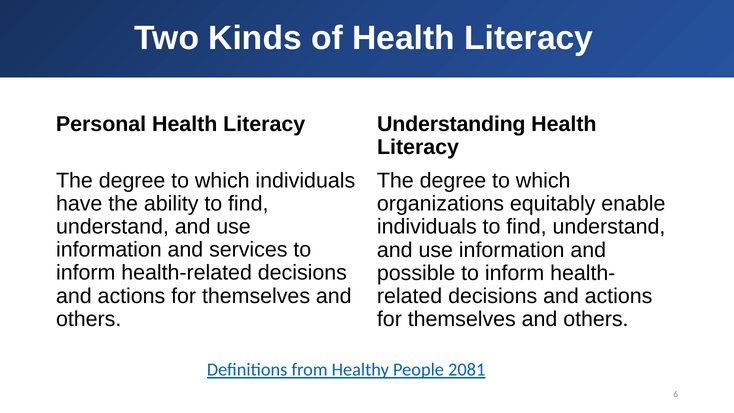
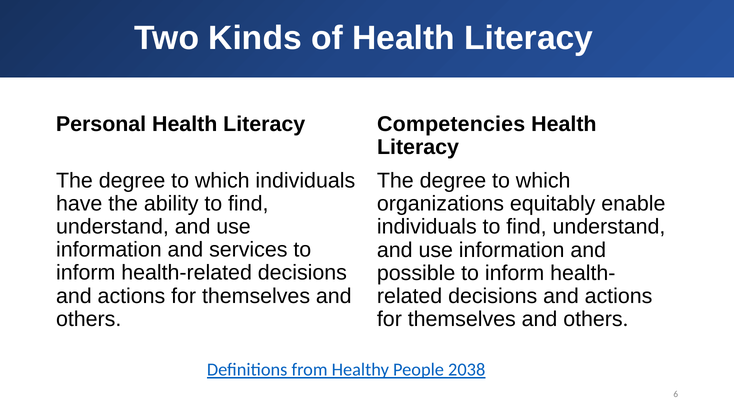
Understanding: Understanding -> Competencies (451, 124)
2081: 2081 -> 2038 (467, 370)
